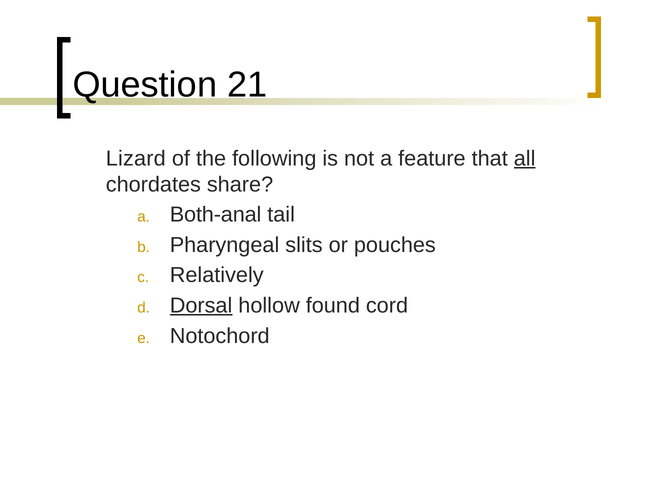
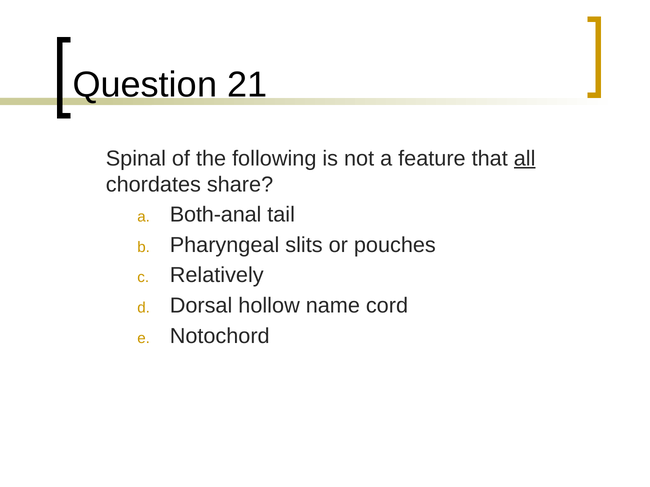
Lizard: Lizard -> Spinal (136, 159)
Dorsal underline: present -> none (201, 306)
found: found -> name (333, 306)
